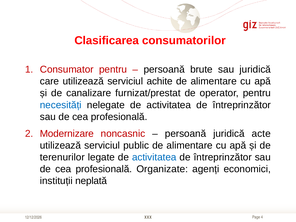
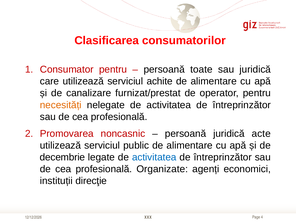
brute: brute -> toate (201, 69)
necesități colour: blue -> orange (61, 105)
Modernizare: Modernizare -> Promovarea (67, 134)
terenurilor: terenurilor -> decembrie (62, 157)
neplată: neplată -> direcţie (91, 181)
